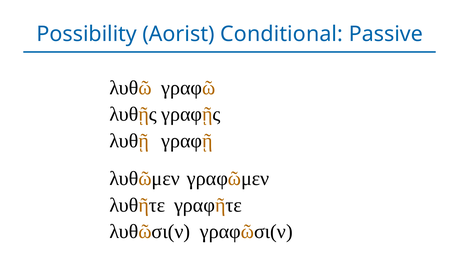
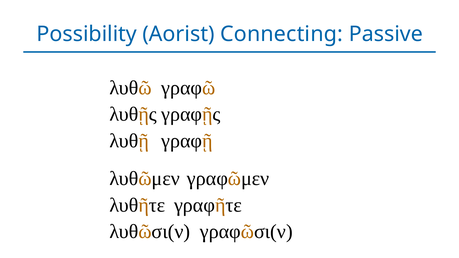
Conditional: Conditional -> Connecting (282, 34)
